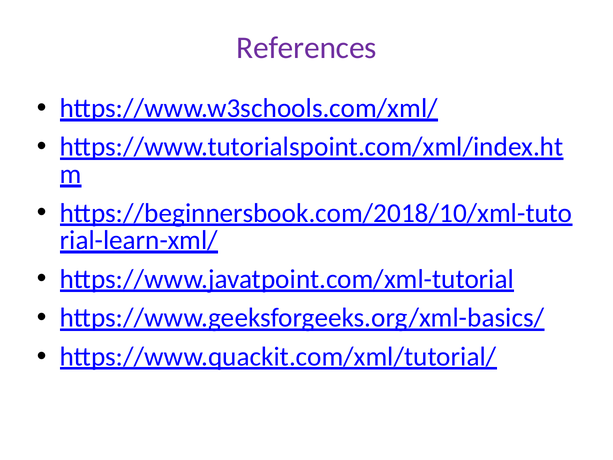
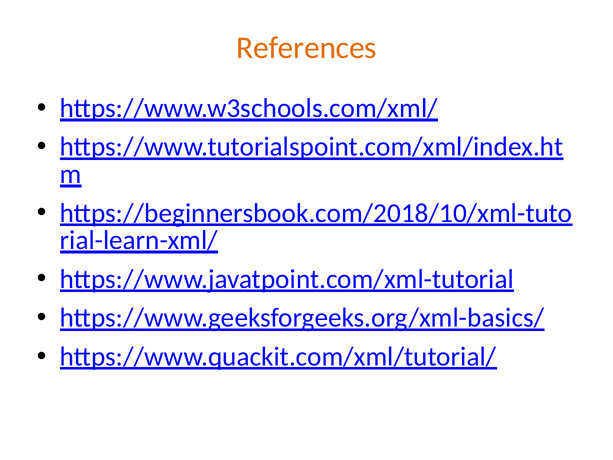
References colour: purple -> orange (307, 48)
